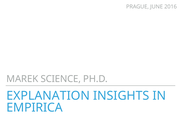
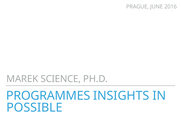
EXPLANATION: EXPLANATION -> PROGRAMMES (48, 96)
EMPIRICA: EMPIRICA -> POSSIBLE (34, 107)
